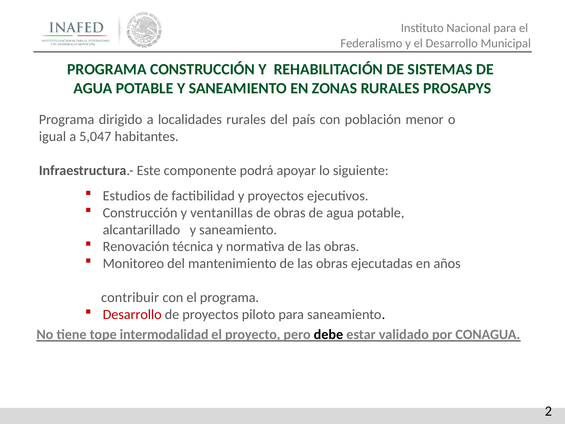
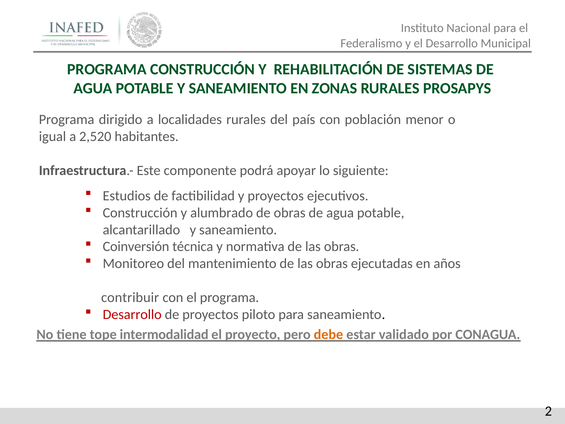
5,047: 5,047 -> 2,520 (95, 136)
ventanillas: ventanillas -> alumbrado (222, 213)
Renovación: Renovación -> Coinversión (136, 246)
debe colour: black -> orange (328, 334)
